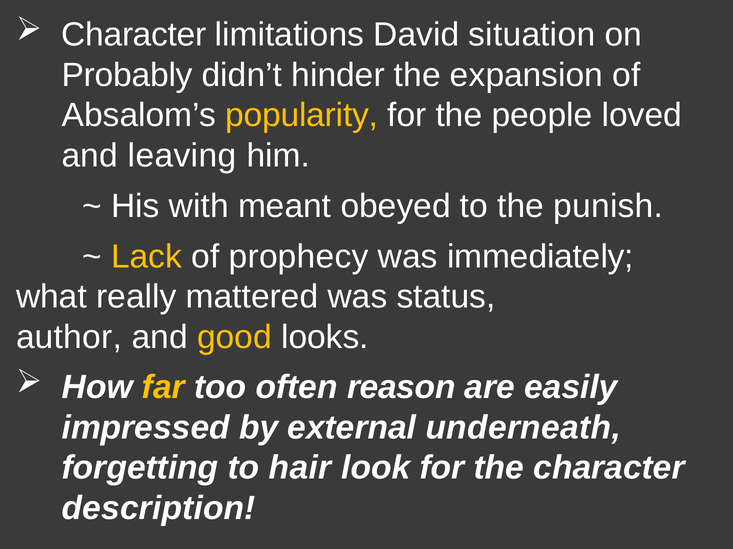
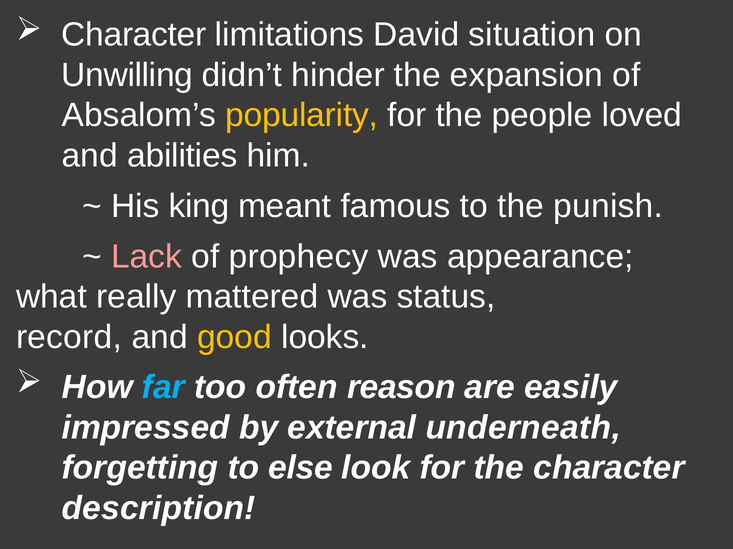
Probably: Probably -> Unwilling (127, 75)
leaving: leaving -> abilities (182, 156)
with: with -> king (199, 206)
obeyed: obeyed -> famous (396, 206)
Lack colour: yellow -> pink (147, 257)
immediately: immediately -> appearance (540, 257)
author: author -> record (69, 337)
far colour: yellow -> light blue (163, 388)
hair: hair -> else (301, 469)
